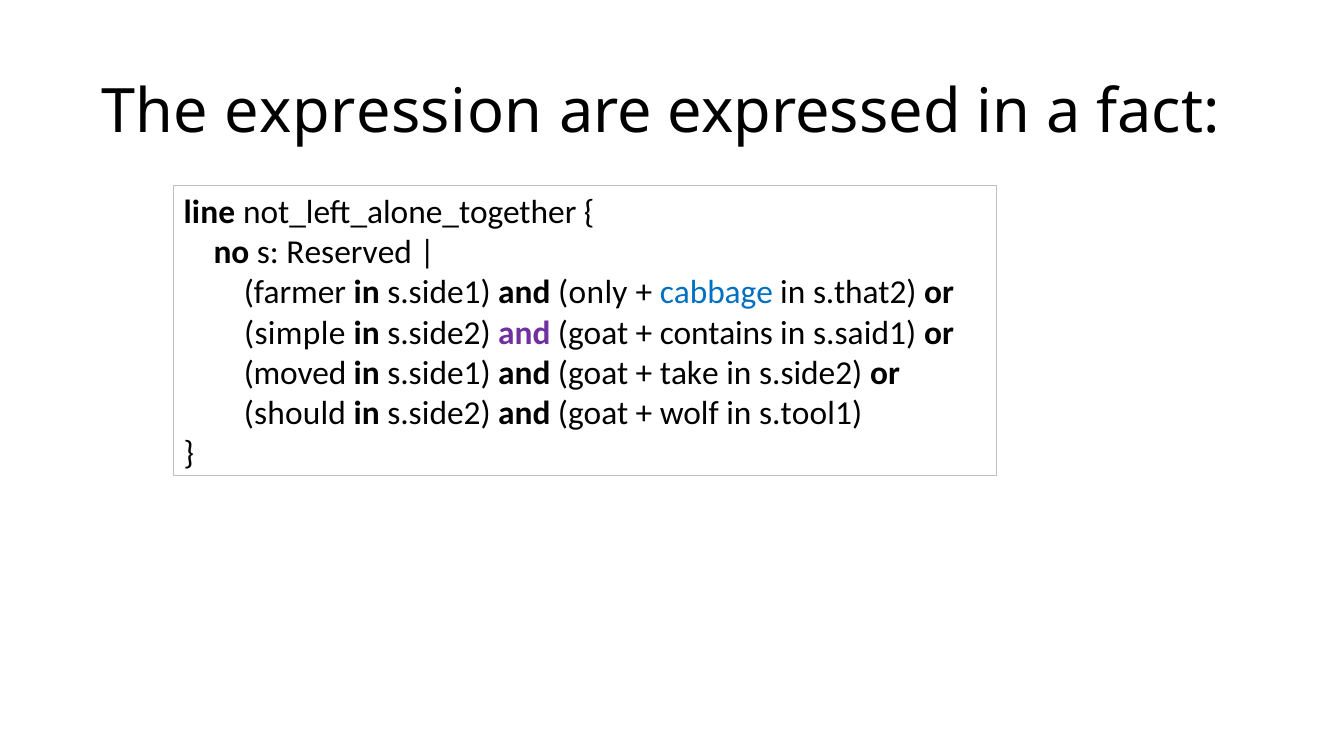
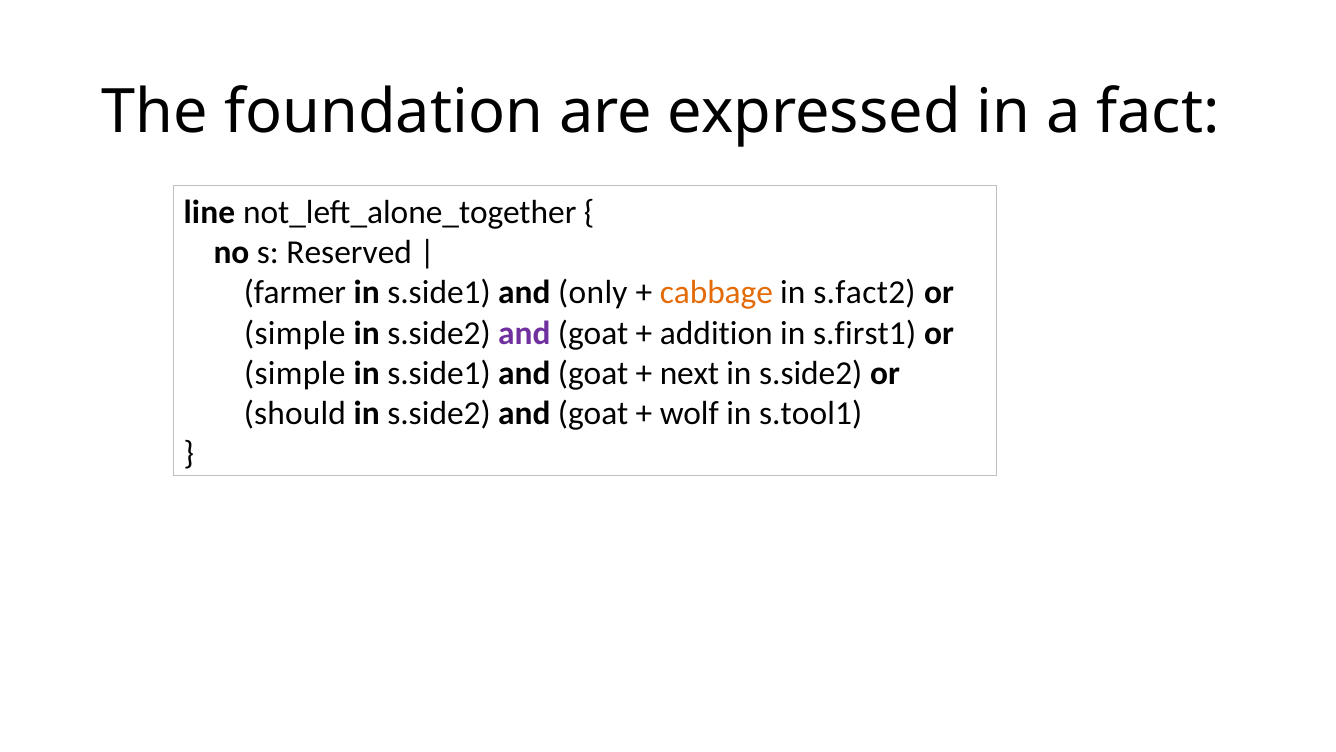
expression: expression -> foundation (384, 112)
cabbage colour: blue -> orange (716, 293)
s.that2: s.that2 -> s.fact2 (864, 293)
contains: contains -> addition (716, 333)
s.said1: s.said1 -> s.first1 (865, 333)
moved: moved -> simple (295, 373)
take: take -> next (689, 373)
